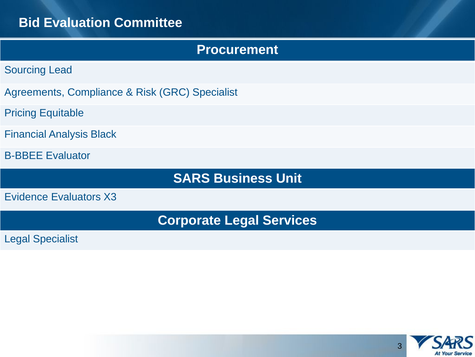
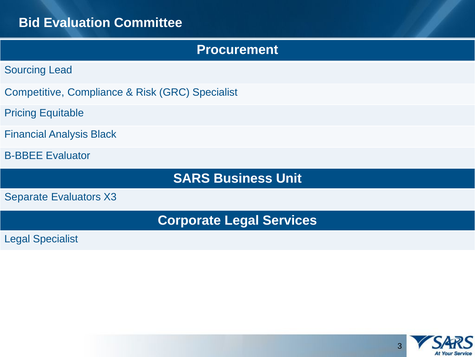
Agreements: Agreements -> Competitive (34, 92)
Evidence: Evidence -> Separate (26, 197)
